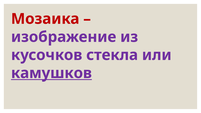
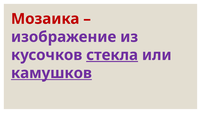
стекла underline: none -> present (112, 55)
